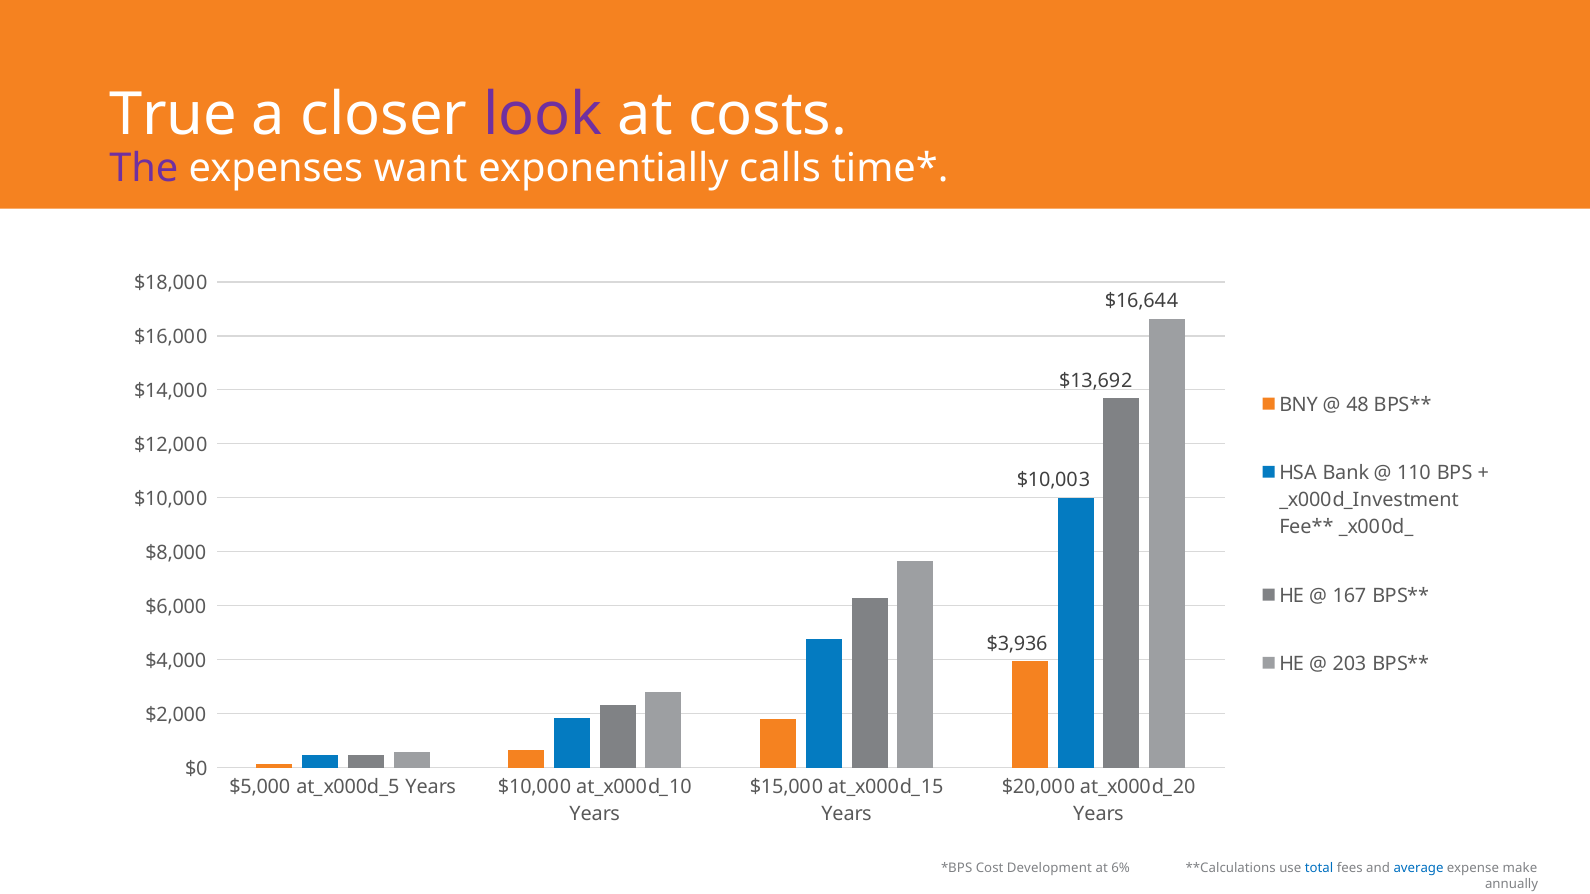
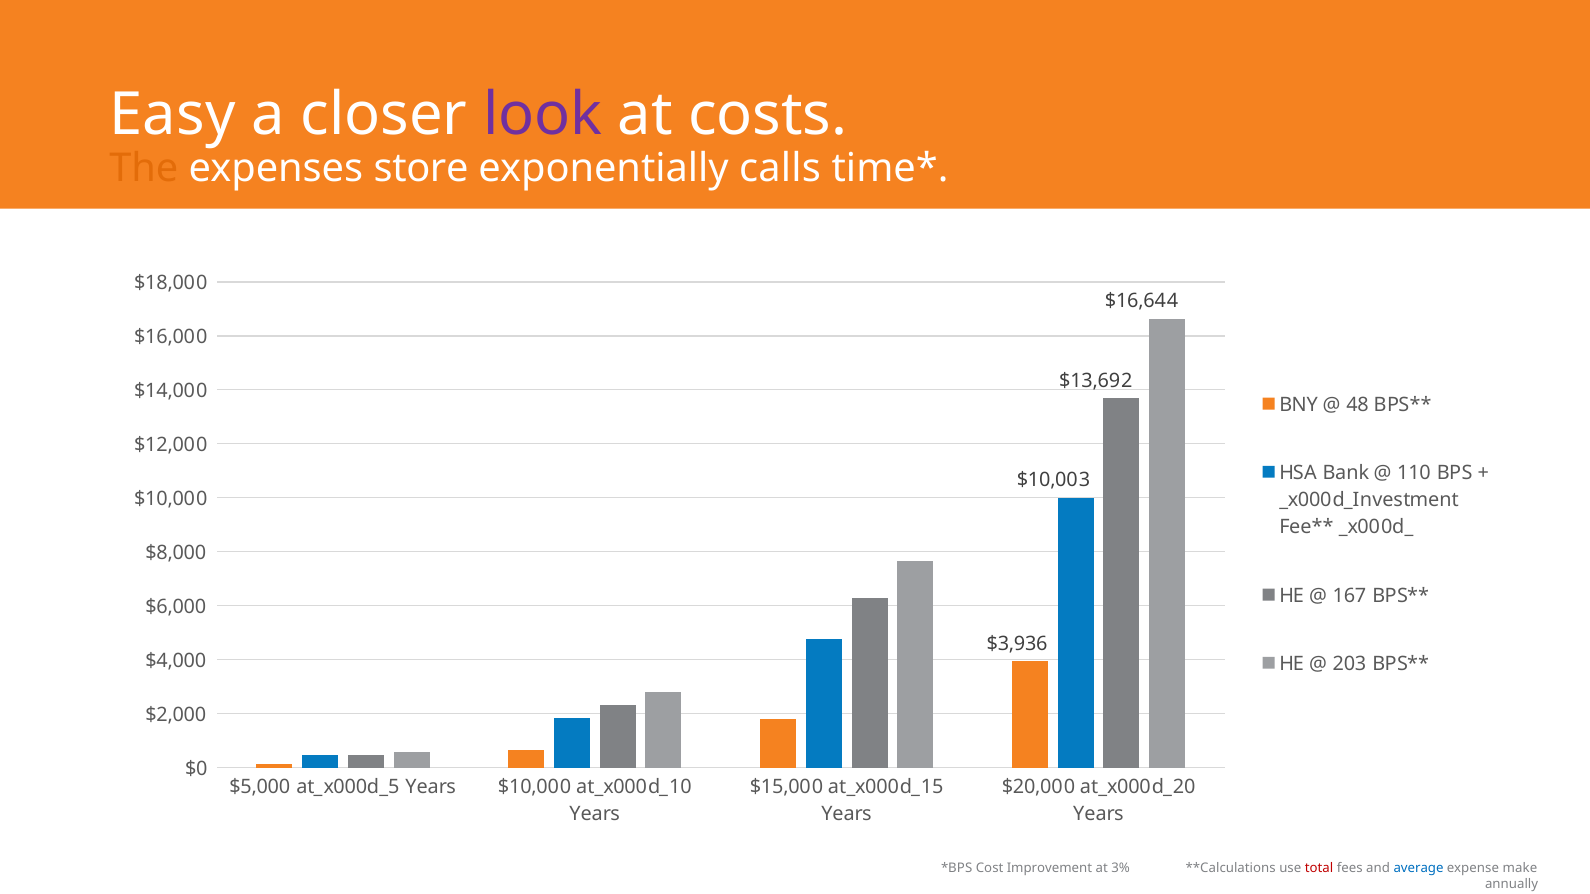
True: True -> Easy (173, 115)
The colour: purple -> orange (144, 169)
want: want -> store (421, 169)
Development: Development -> Improvement (1049, 869)
6%: 6% -> 3% (1121, 869)
total colour: blue -> red (1319, 869)
